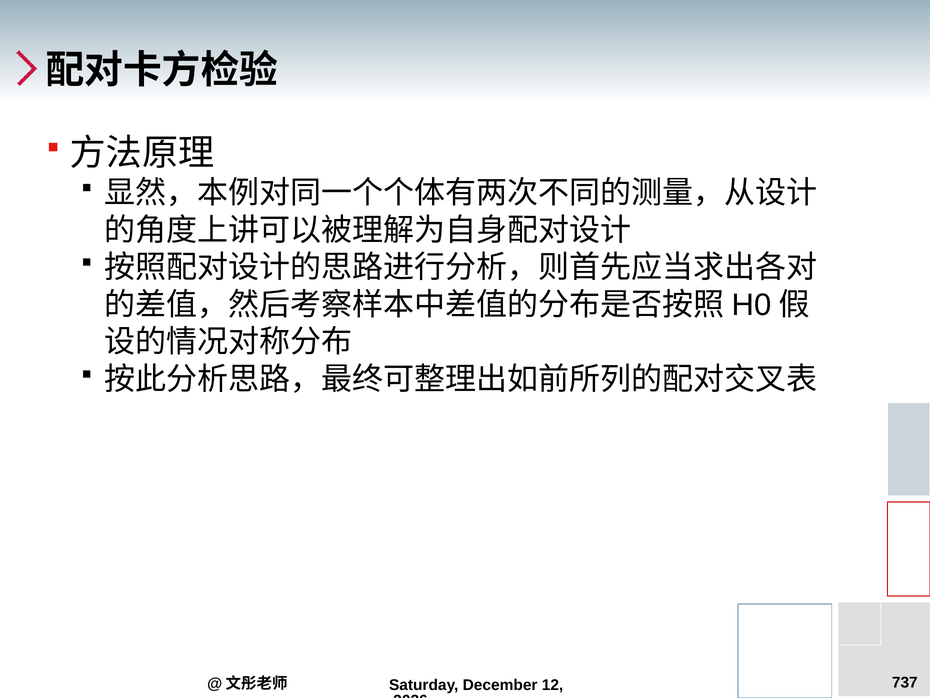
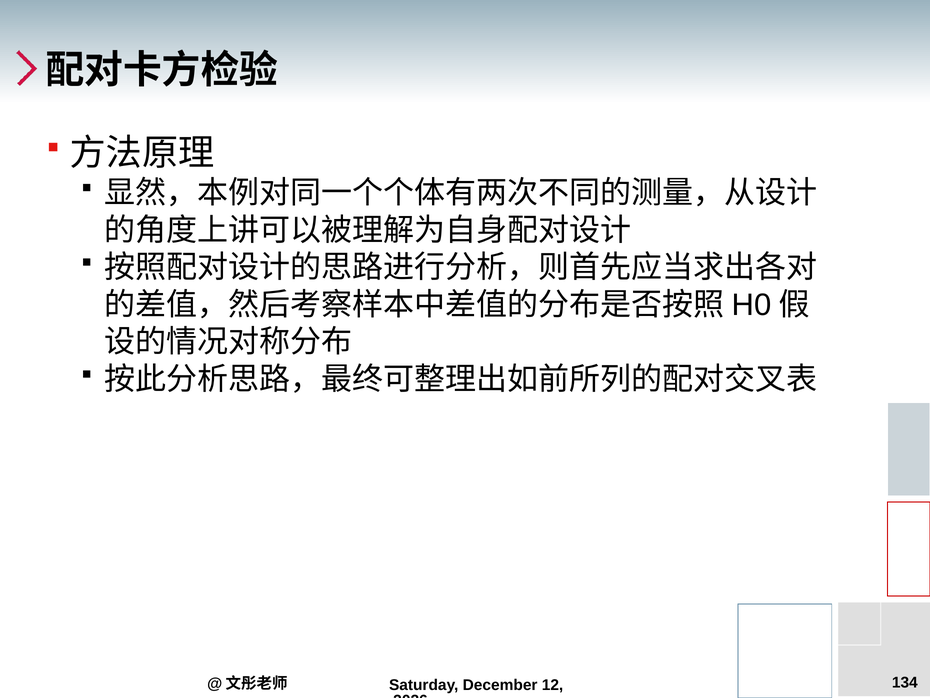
737: 737 -> 134 (905, 682)
